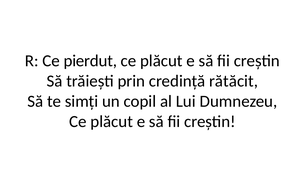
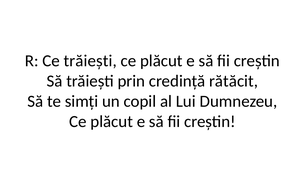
Ce pierdut: pierdut -> trăiești (90, 61)
